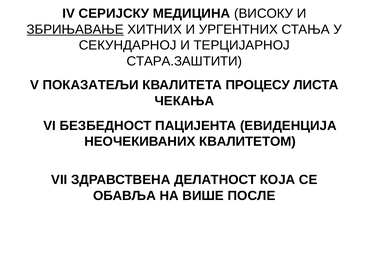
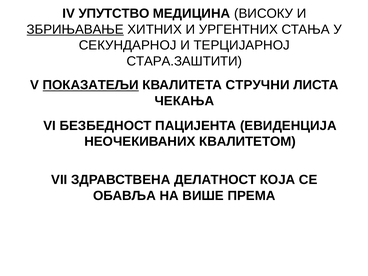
СЕРИЈСКУ: СЕРИЈСКУ -> УПУТСТВО (114, 13)
ПОКАЗАТЕЉИ underline: none -> present (91, 85)
ПРОЦЕСУ: ПРОЦЕСУ -> СТРУЧНИ (258, 85)
ПОСЛЕ: ПОСЛЕ -> ПРЕМА (252, 196)
